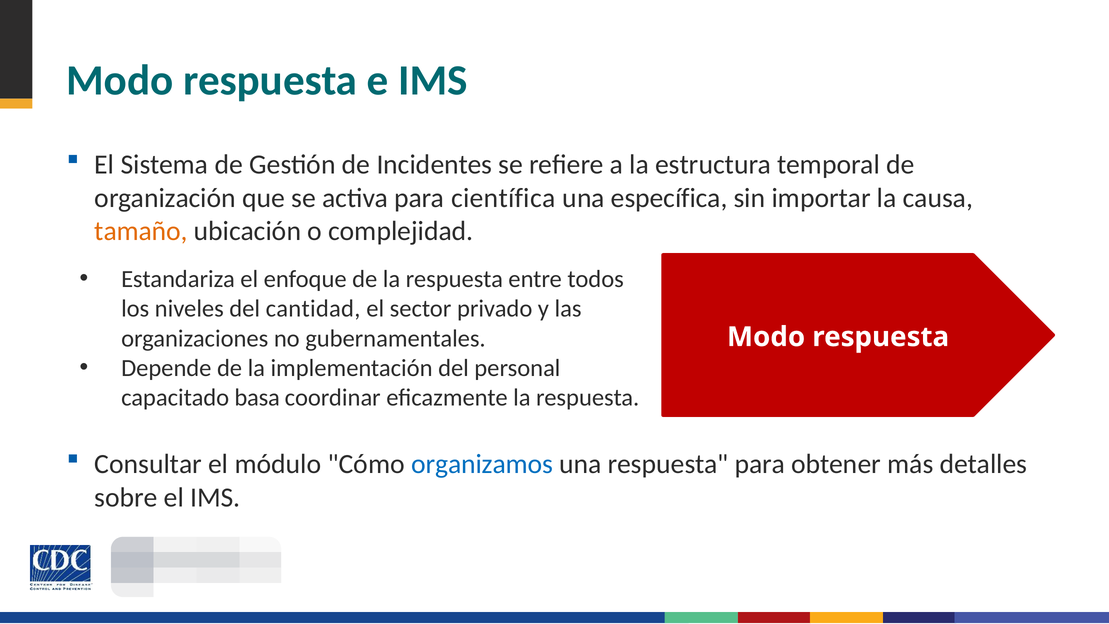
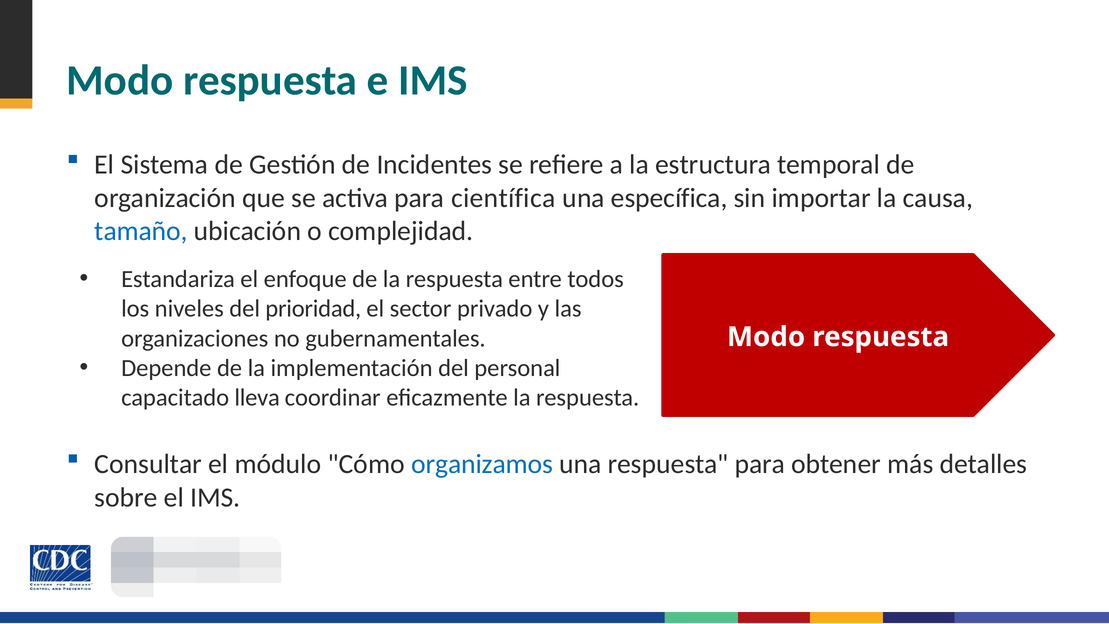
tamaño colour: orange -> blue (141, 231)
cantidad: cantidad -> prioridad (313, 309)
basa: basa -> lleva (257, 397)
